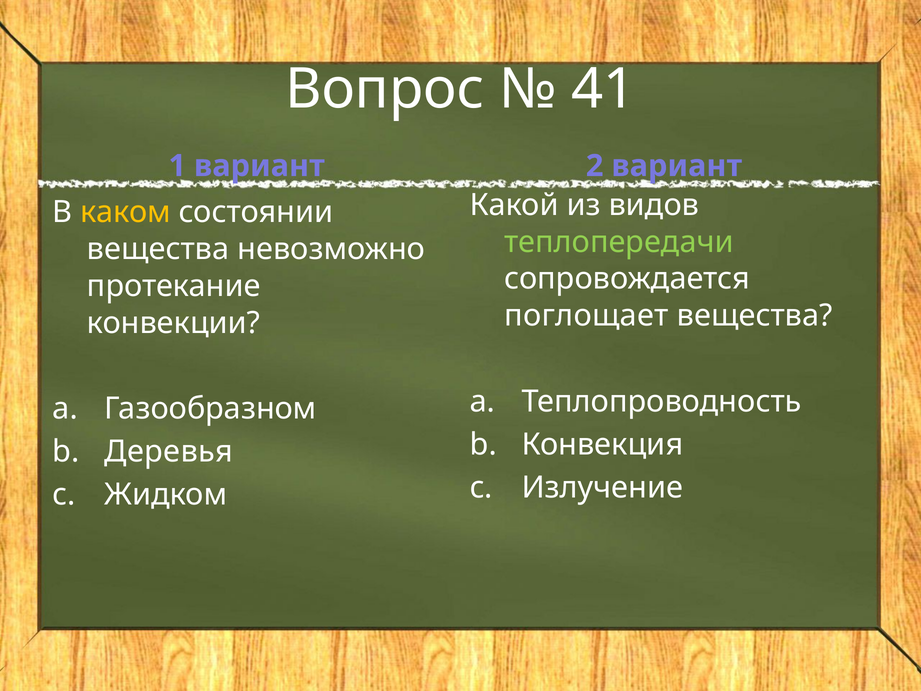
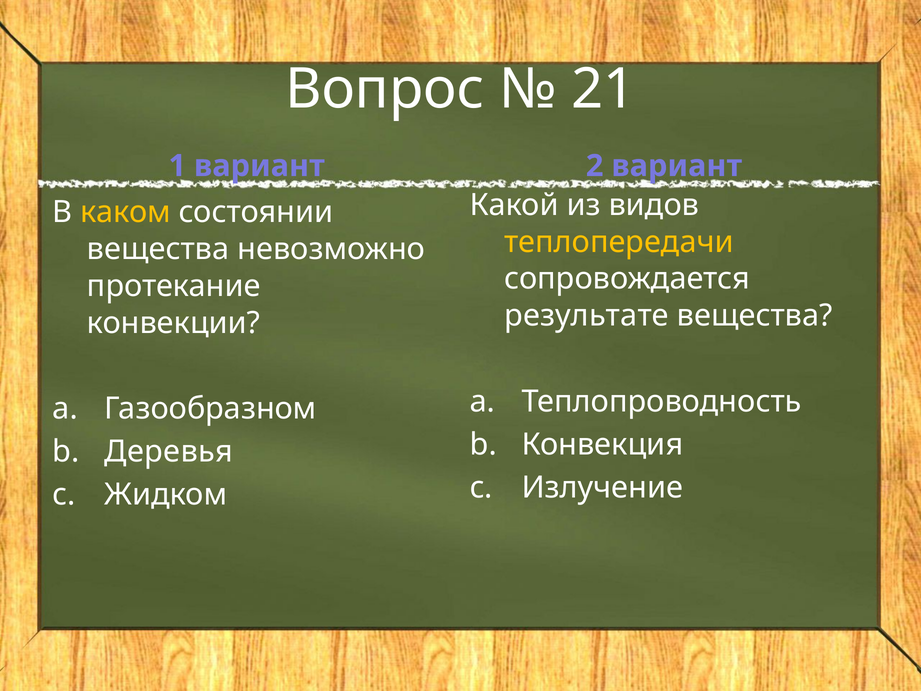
41: 41 -> 21 (603, 89)
теплопередачи colour: light green -> yellow (619, 242)
поглощает: поглощает -> результате (587, 316)
